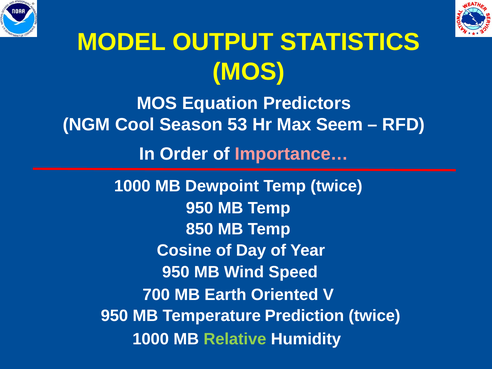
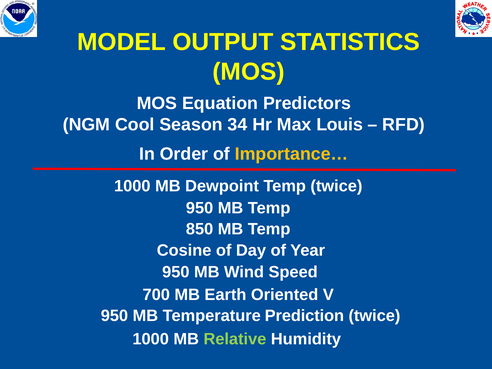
53: 53 -> 34 (238, 125)
Seem: Seem -> Louis (340, 125)
Importance… colour: pink -> yellow (292, 154)
